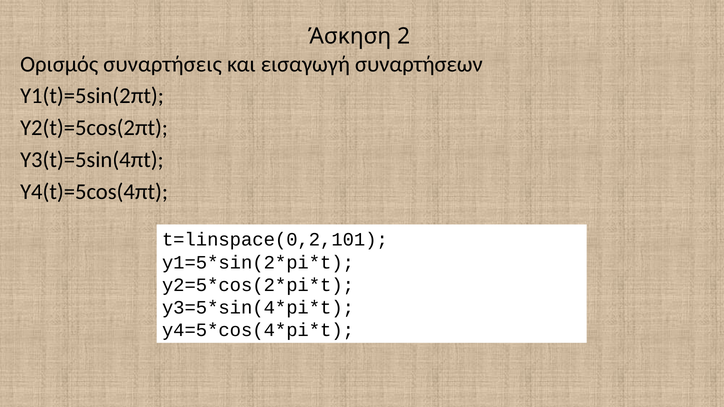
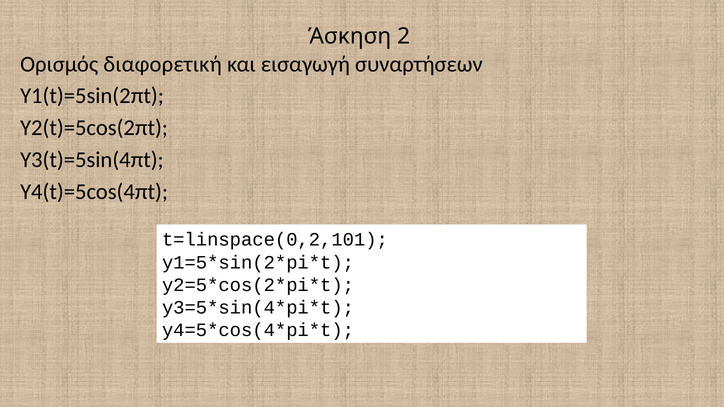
συναρτήσεις: συναρτήσεις -> διαφορετική (163, 64)
